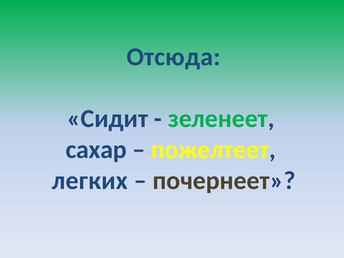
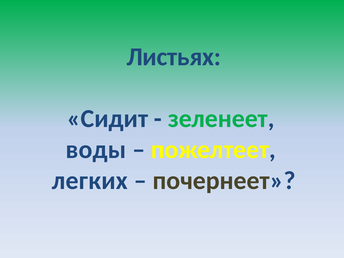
Отсюда: Отсюда -> Листьях (174, 57)
сахар: сахар -> воды (96, 150)
